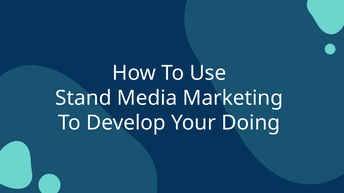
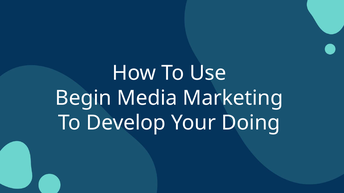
Stand: Stand -> Begin (83, 98)
